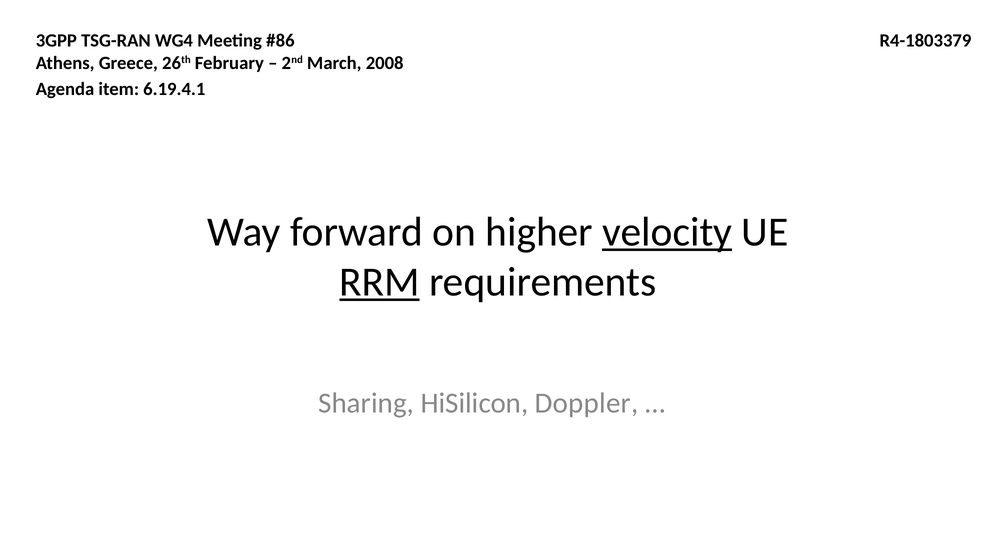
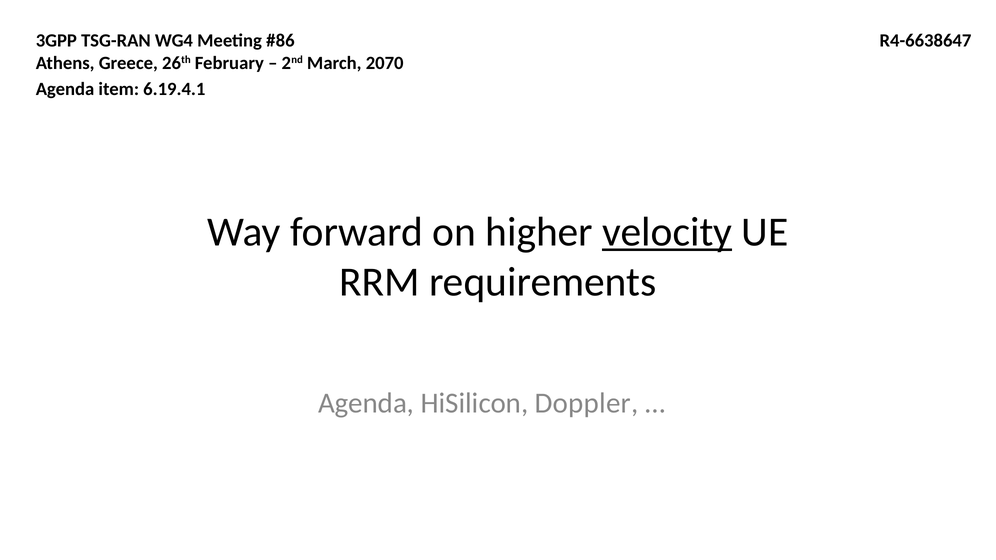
R4-1803379: R4-1803379 -> R4-6638647 (925, 41)
2008: 2008 -> 2070 (385, 63)
RRM underline: present -> none (380, 282)
Sharing: Sharing -> Agenda (366, 403)
